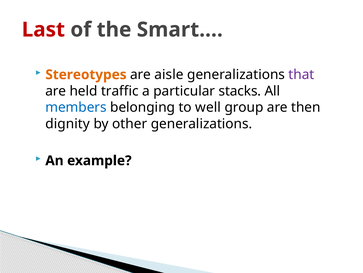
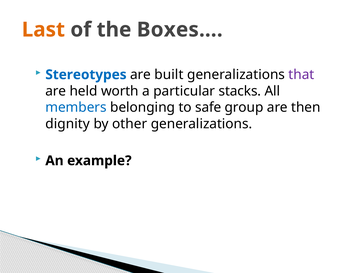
Last colour: red -> orange (43, 30)
Smart…: Smart… -> Boxes… (180, 30)
Stereotypes colour: orange -> blue (86, 74)
aisle: aisle -> built (169, 74)
traffic: traffic -> worth (120, 91)
well: well -> safe (208, 107)
